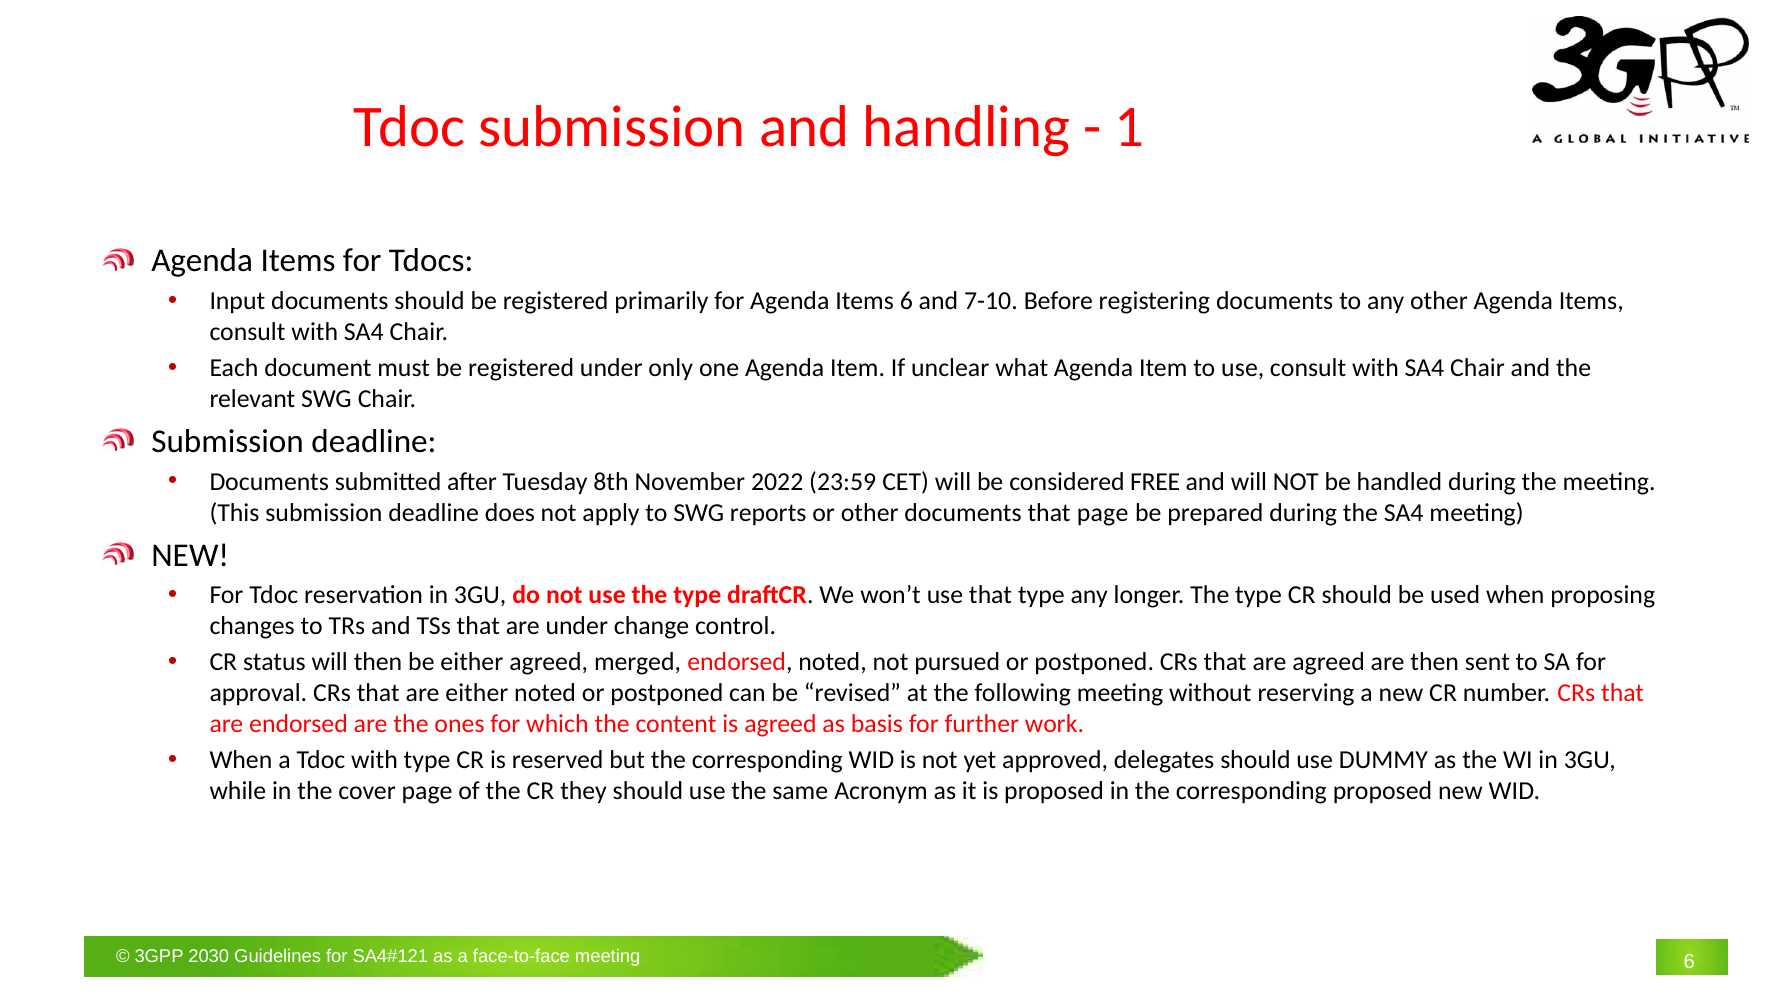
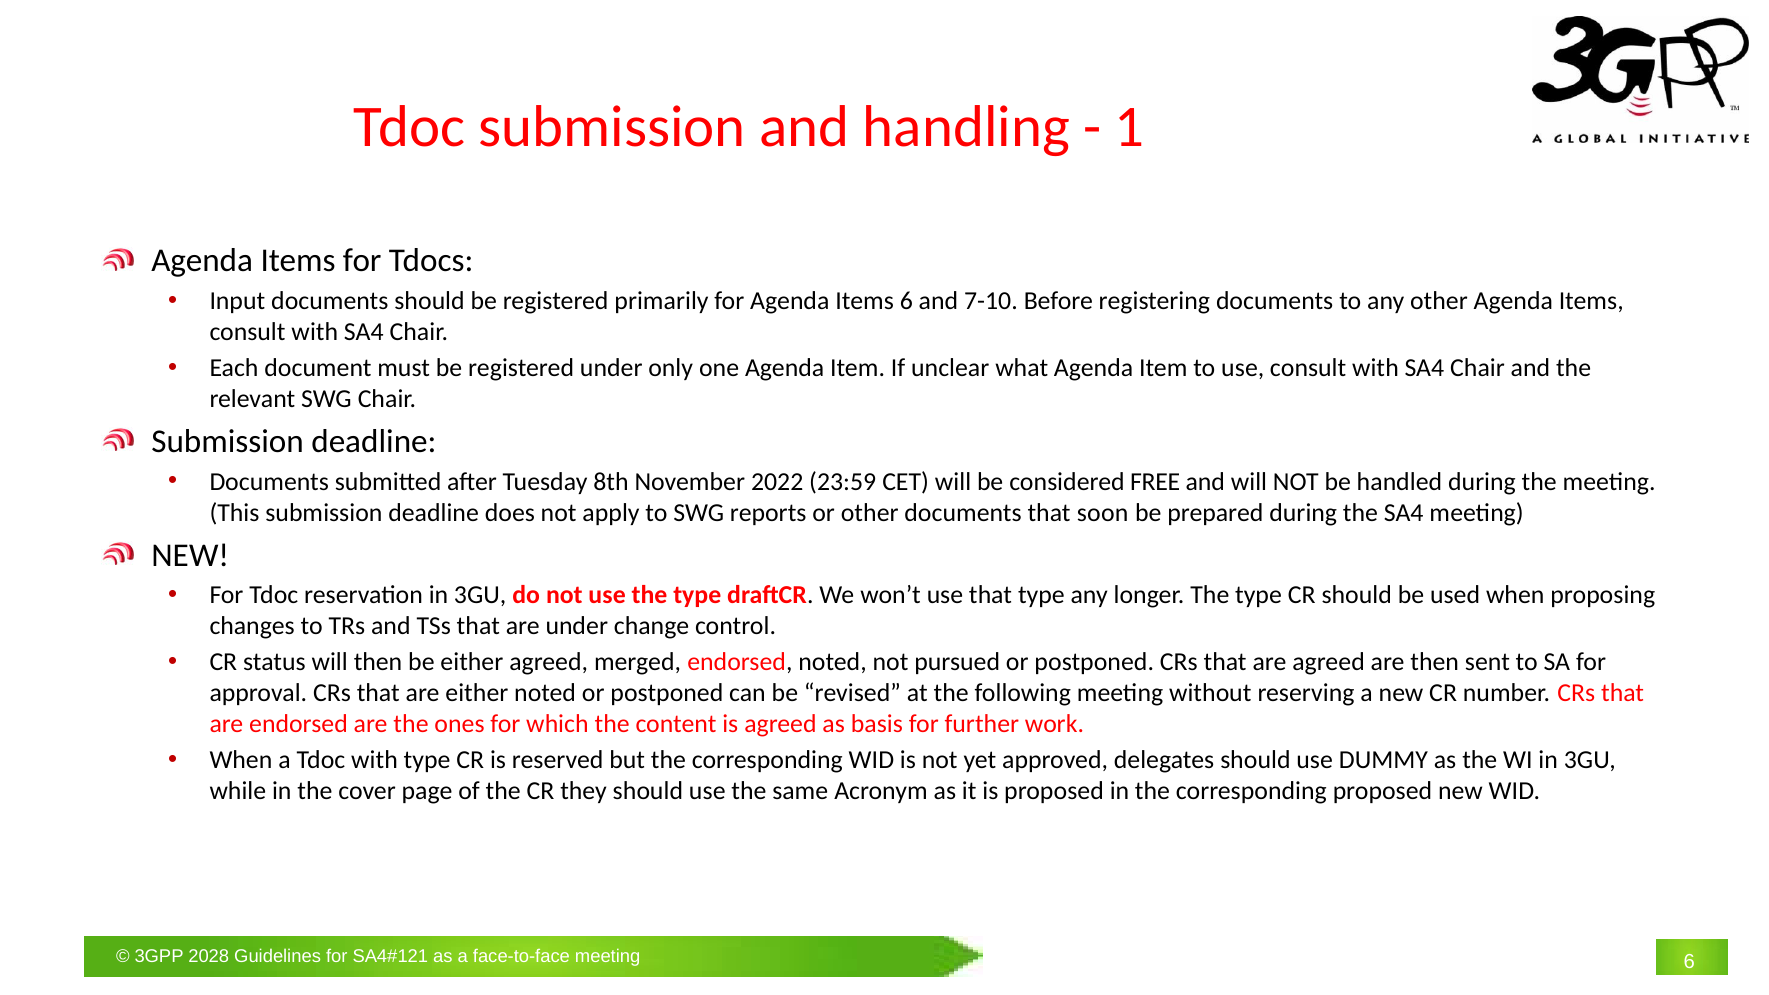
that page: page -> soon (1103, 513)
2030: 2030 -> 2028 (209, 956)
